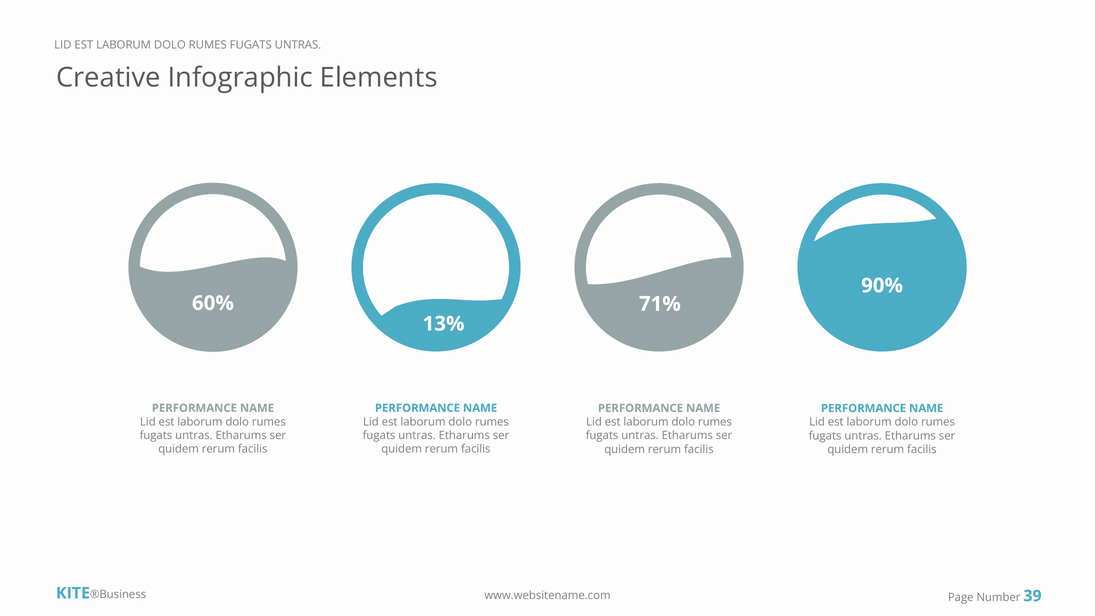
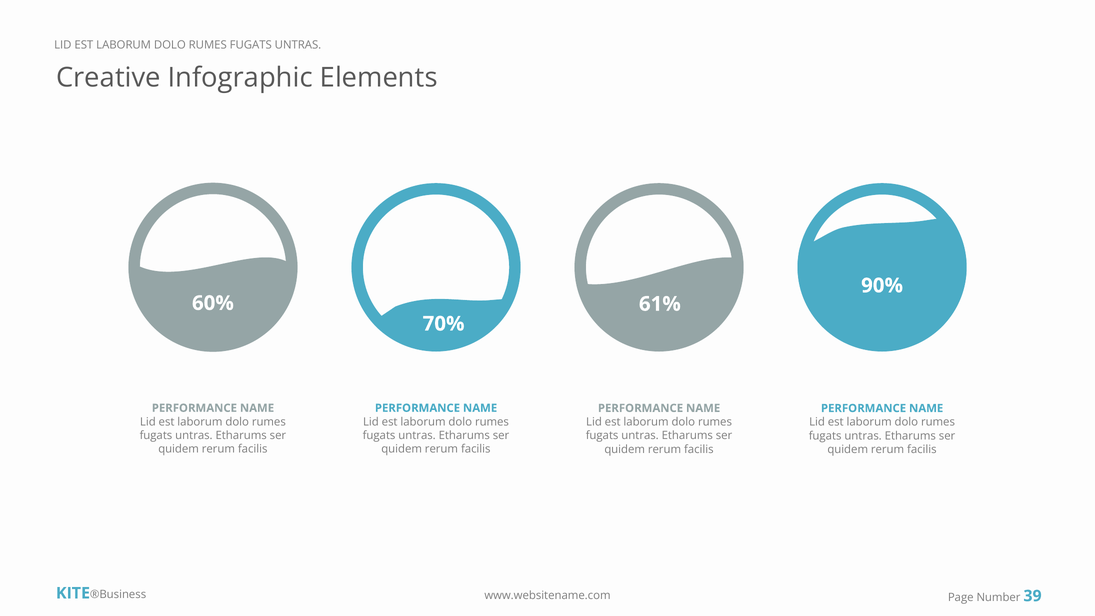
71%: 71% -> 61% (660, 304)
13%: 13% -> 70% (444, 324)
